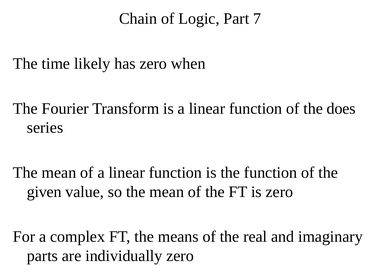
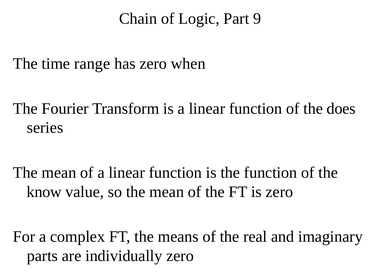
7: 7 -> 9 (257, 19)
likely: likely -> range (92, 64)
given: given -> know (44, 192)
